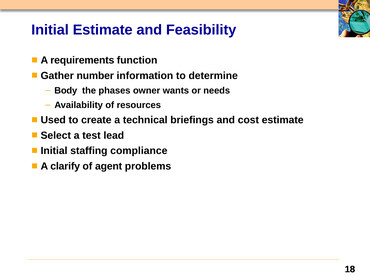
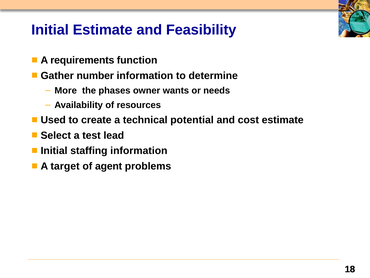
Body: Body -> More (66, 90)
briefings: briefings -> potential (192, 120)
staffing compliance: compliance -> information (139, 151)
clarify: clarify -> target (65, 166)
